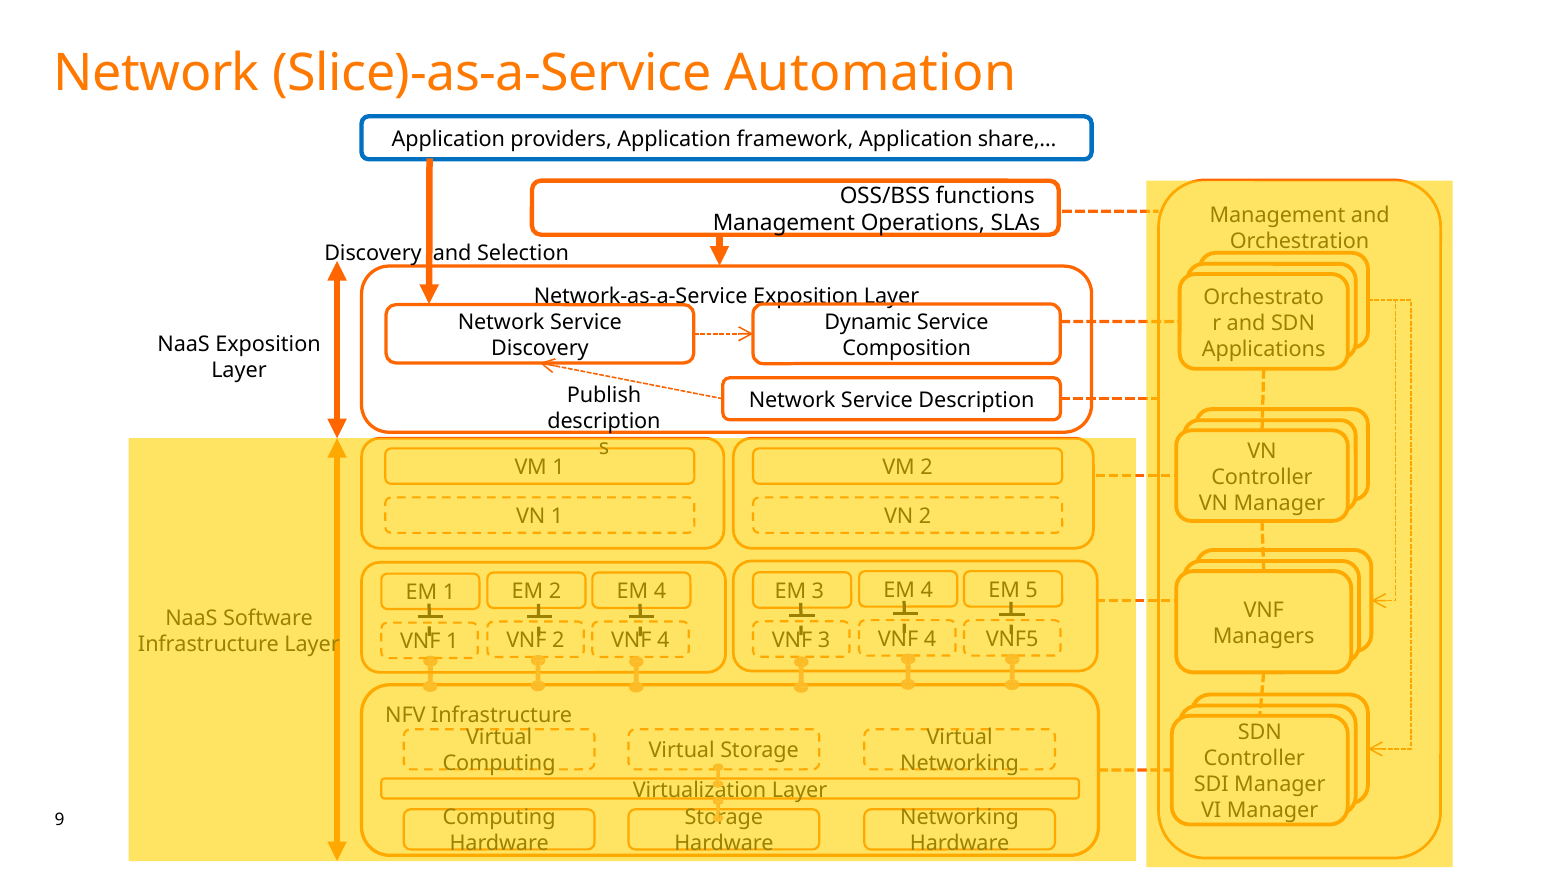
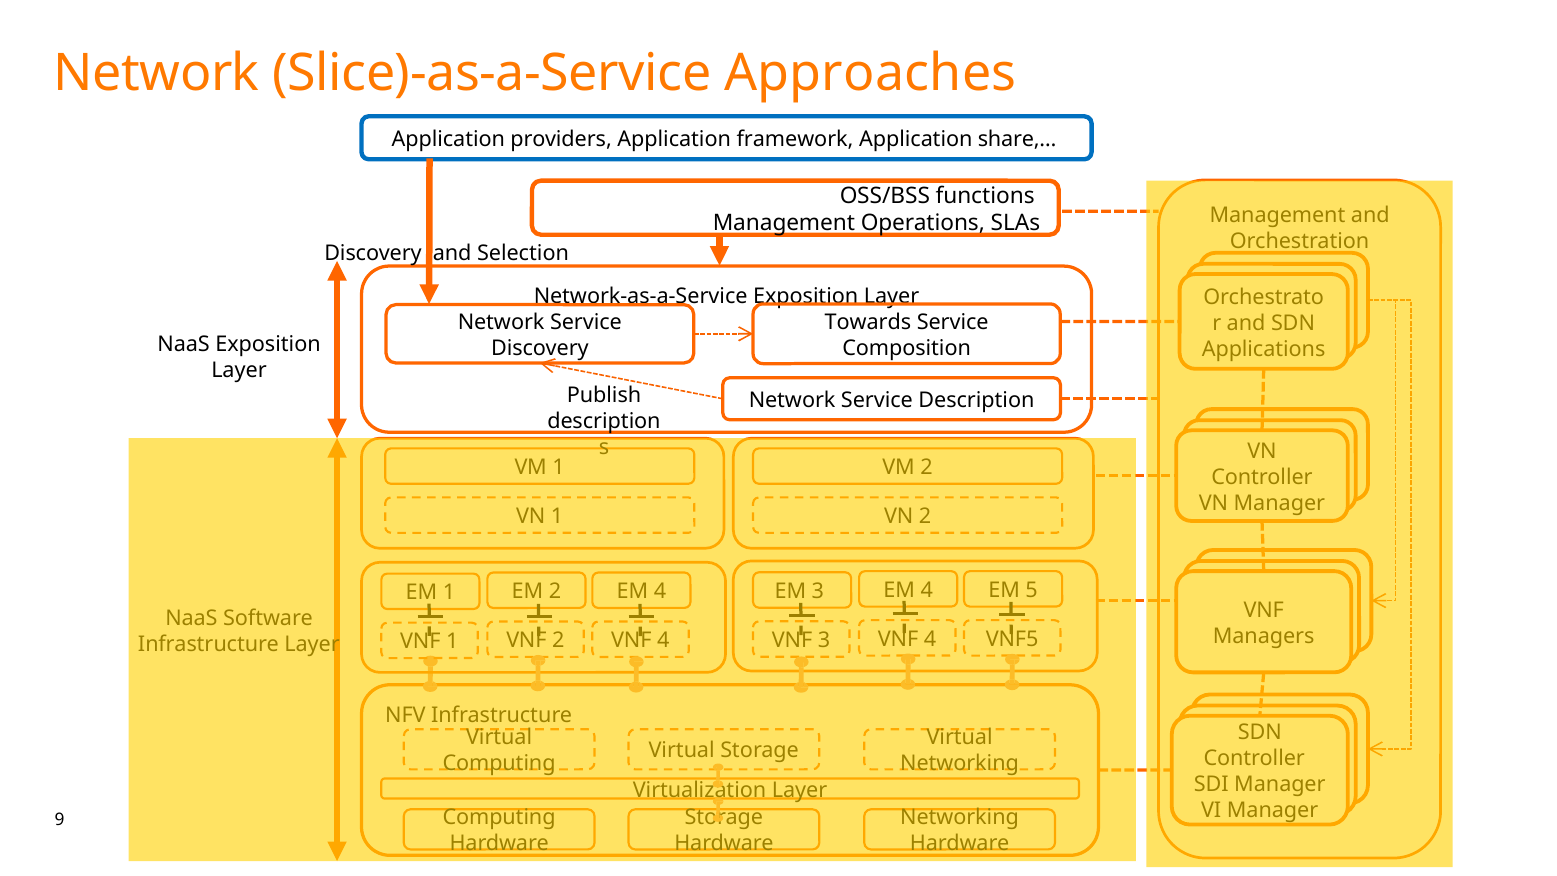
Automation: Automation -> Approaches (870, 73)
Dynamic: Dynamic -> Towards (868, 322)
